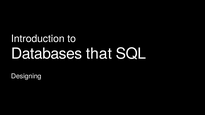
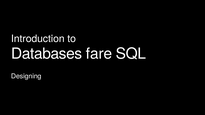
that: that -> fare (99, 54)
